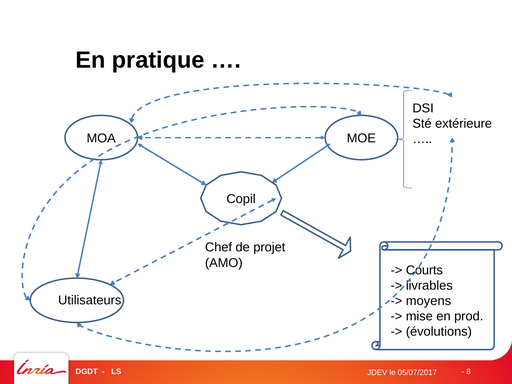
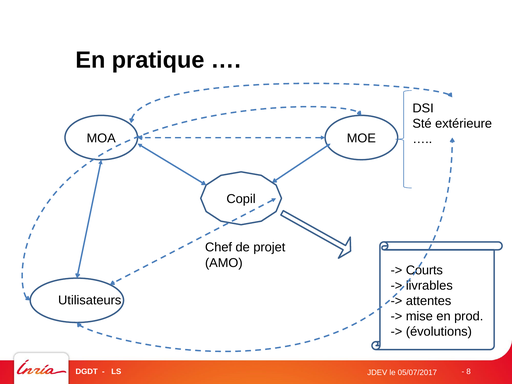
moyens: moyens -> attentes (429, 301)
